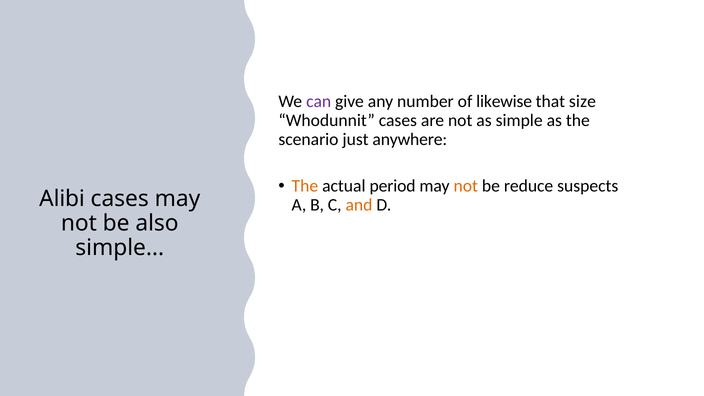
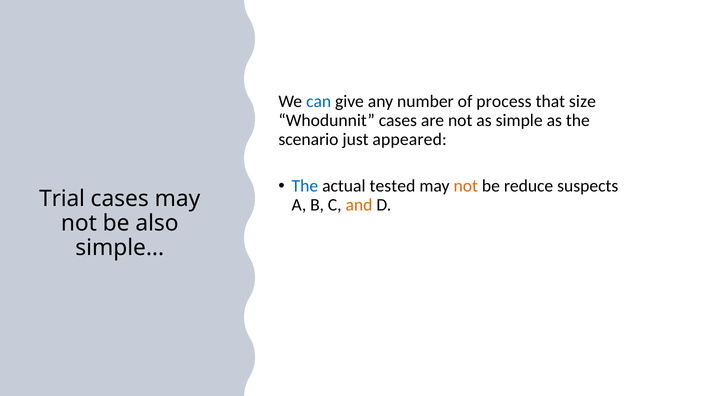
can colour: purple -> blue (319, 101)
likewise: likewise -> process (504, 101)
anywhere: anywhere -> appeared (410, 139)
The colour: orange -> blue (305, 186)
period: period -> tested (392, 186)
Alibi: Alibi -> Trial (62, 199)
